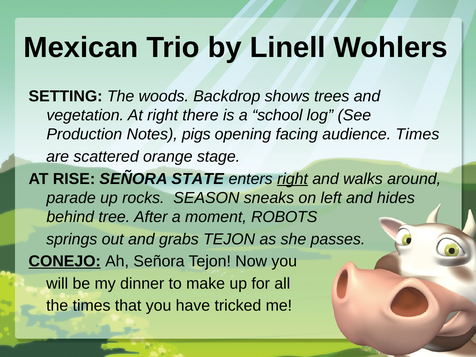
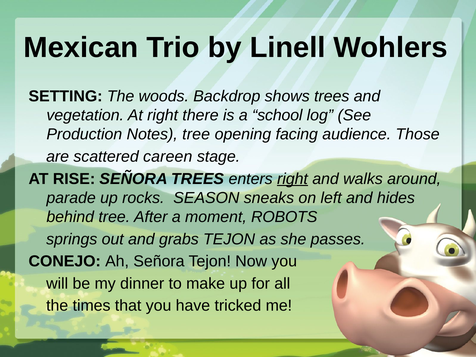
Notes pigs: pigs -> tree (196, 134)
audience Times: Times -> Those (418, 134)
orange: orange -> careen (168, 157)
SEÑORA STATE: STATE -> TREES (198, 179)
CONEJO underline: present -> none (65, 261)
